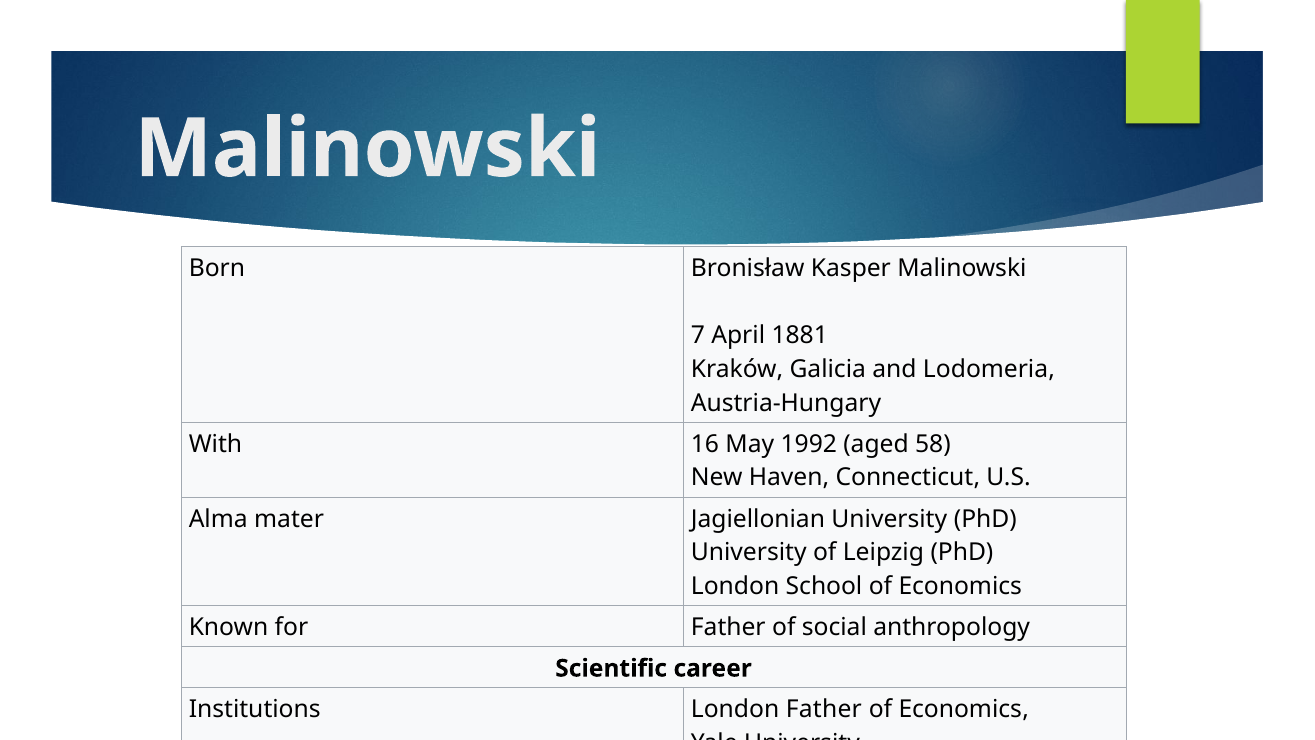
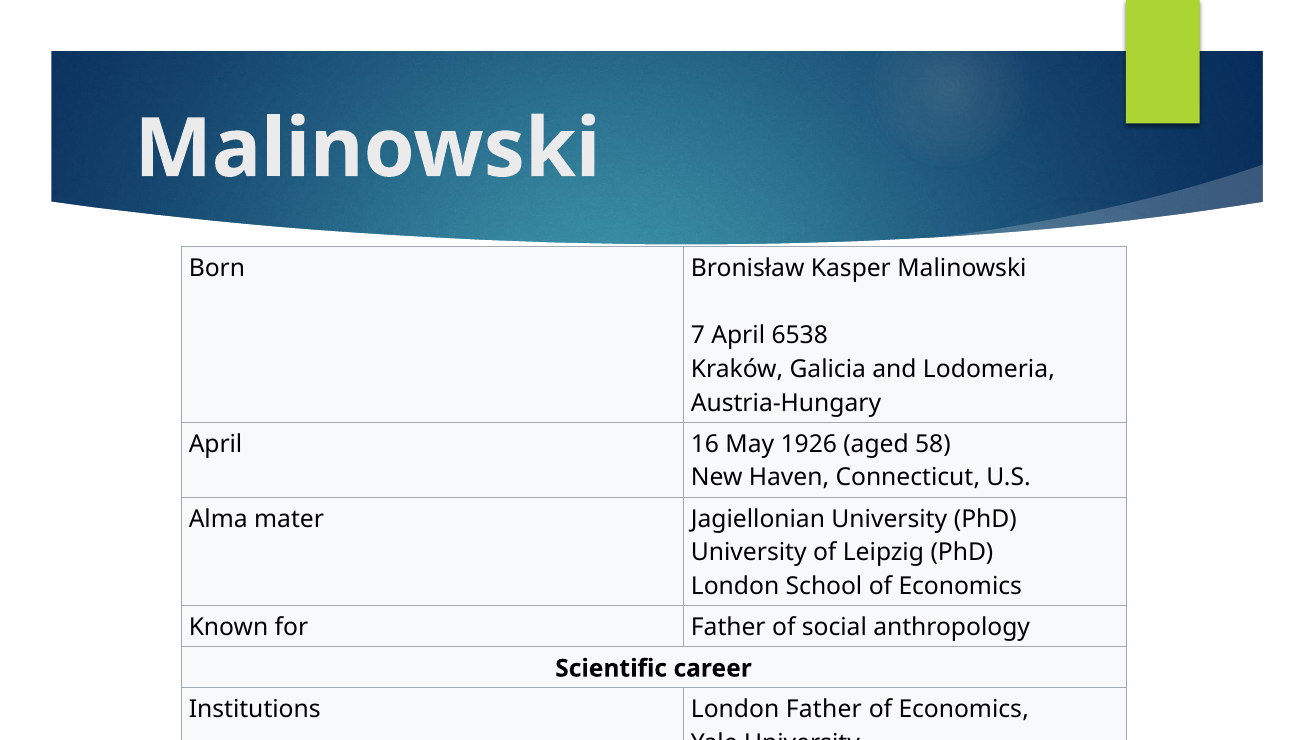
1881: 1881 -> 6538 (800, 336)
With: With -> April (216, 444)
1992: 1992 -> 1926 (809, 444)
